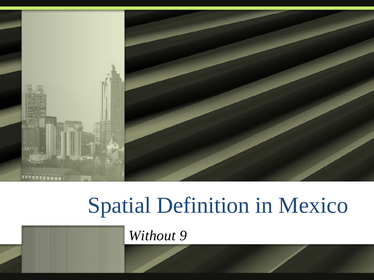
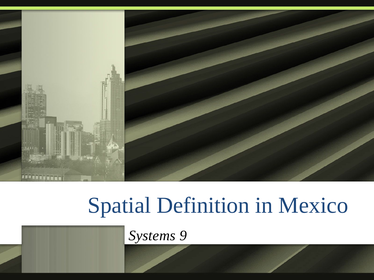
Without: Without -> Systems (152, 236)
